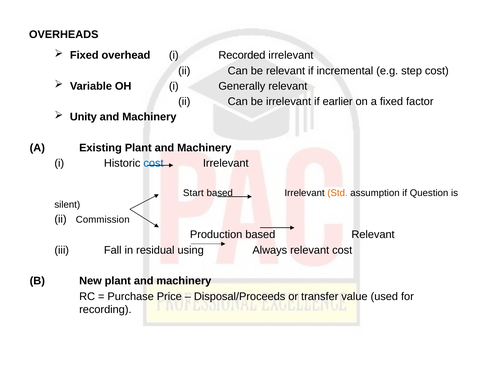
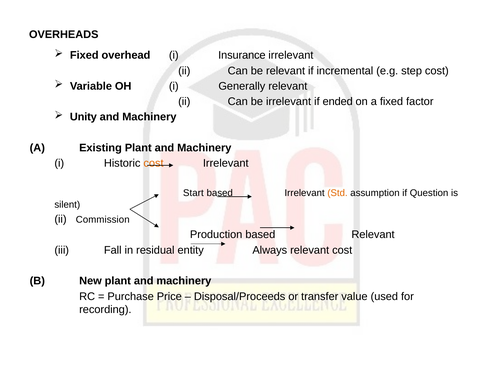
Recorded: Recorded -> Insurance (242, 55)
earlier: earlier -> ended (338, 101)
cost colour: blue -> orange (154, 163)
using: using -> entity (191, 250)
